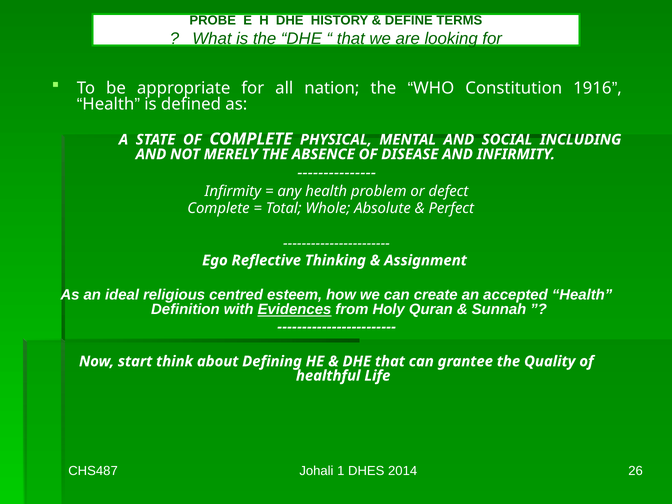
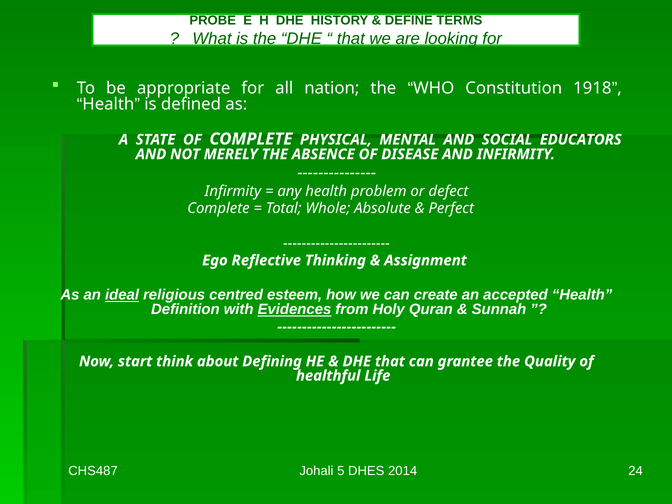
1916: 1916 -> 1918 (592, 88)
INCLUDING: INCLUDING -> EDUCATORS (581, 140)
ideal underline: none -> present (122, 295)
1: 1 -> 5 (341, 471)
26: 26 -> 24 (636, 471)
